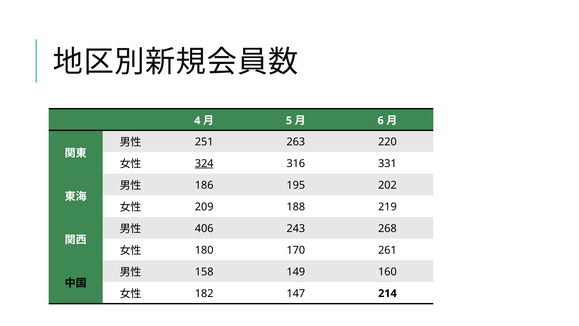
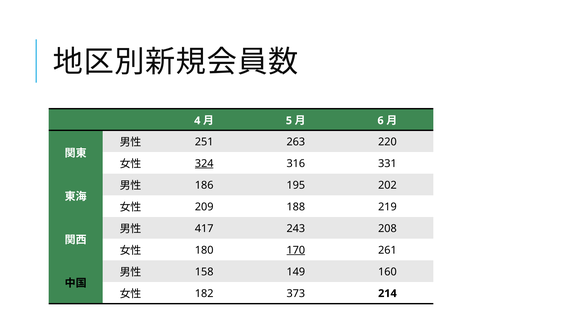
406: 406 -> 417 (204, 228)
268: 268 -> 208 (387, 228)
170 underline: none -> present (296, 250)
147: 147 -> 373 (296, 293)
